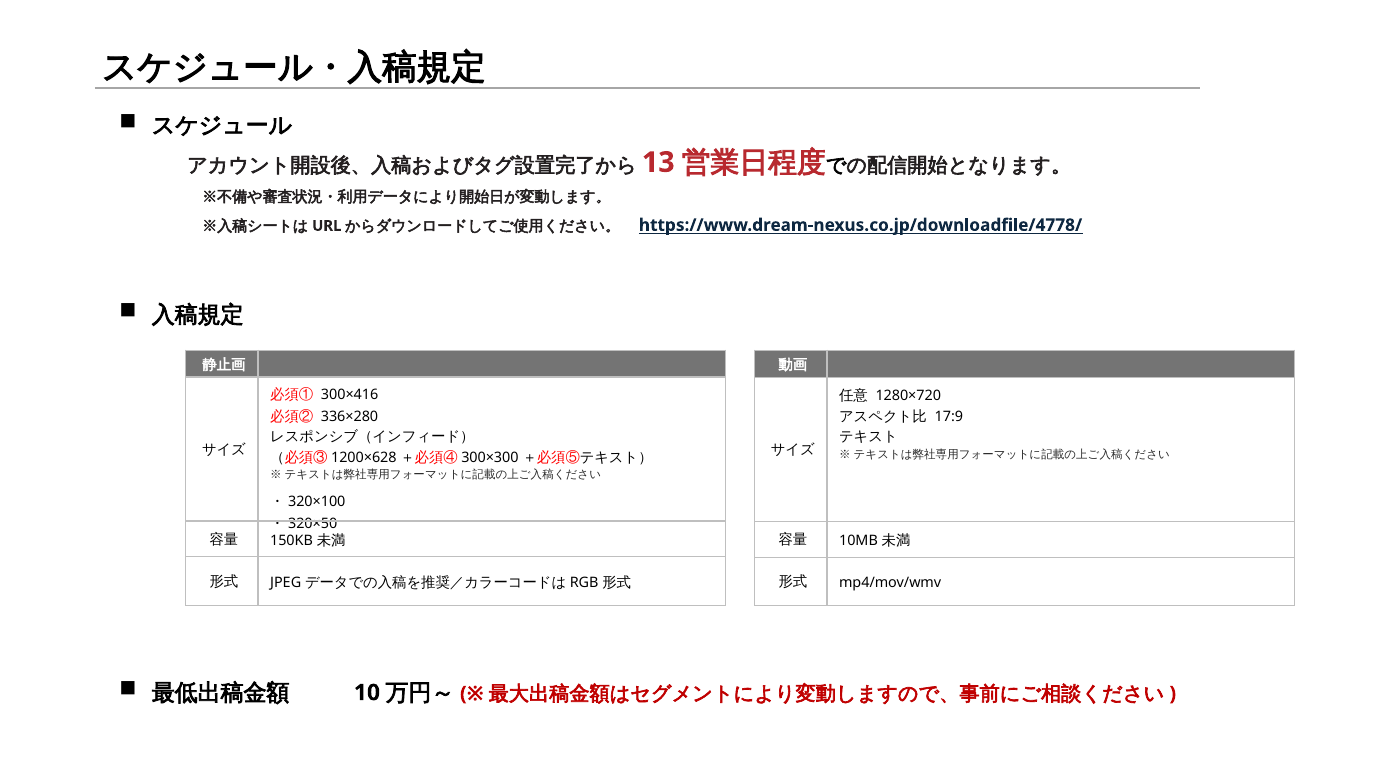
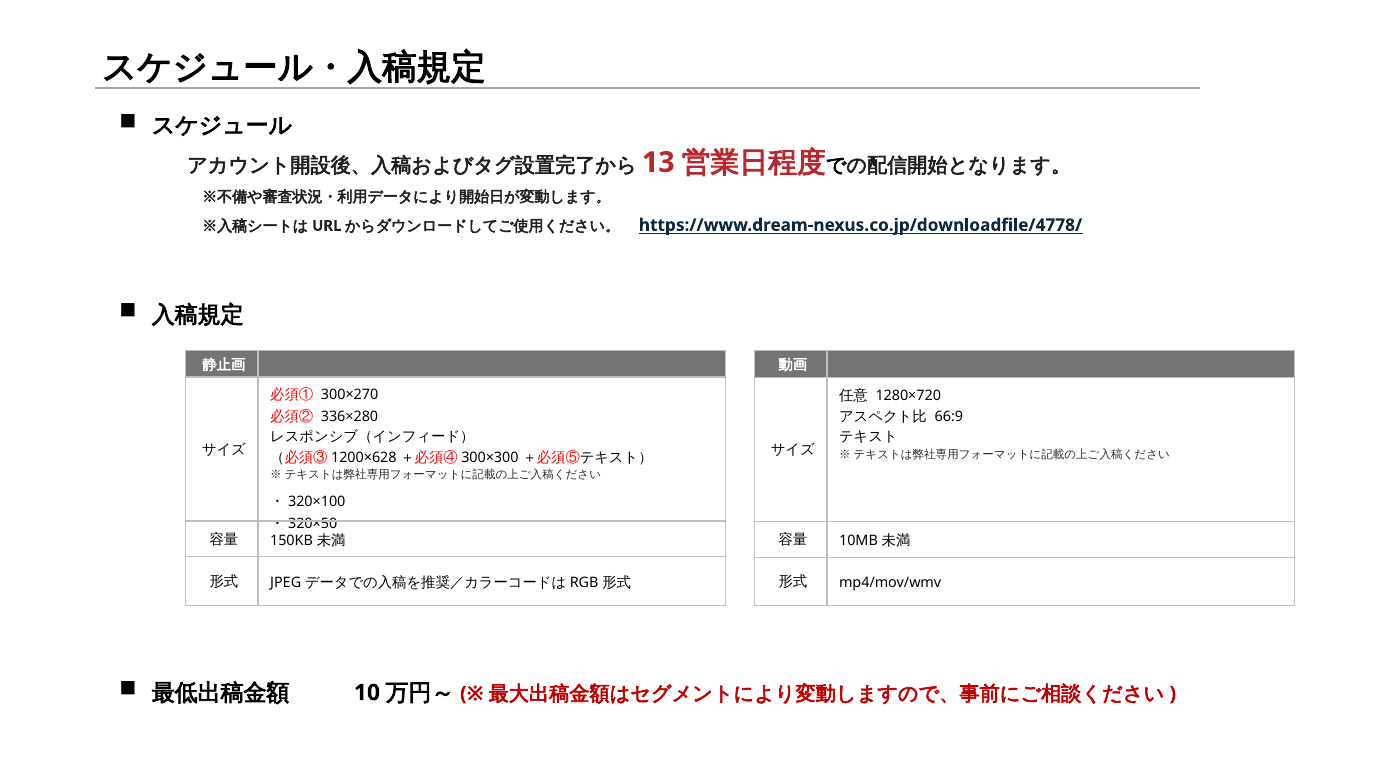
300×416: 300×416 -> 300×270 (350, 395)
17:9: 17:9 -> 66:9 (949, 417)
